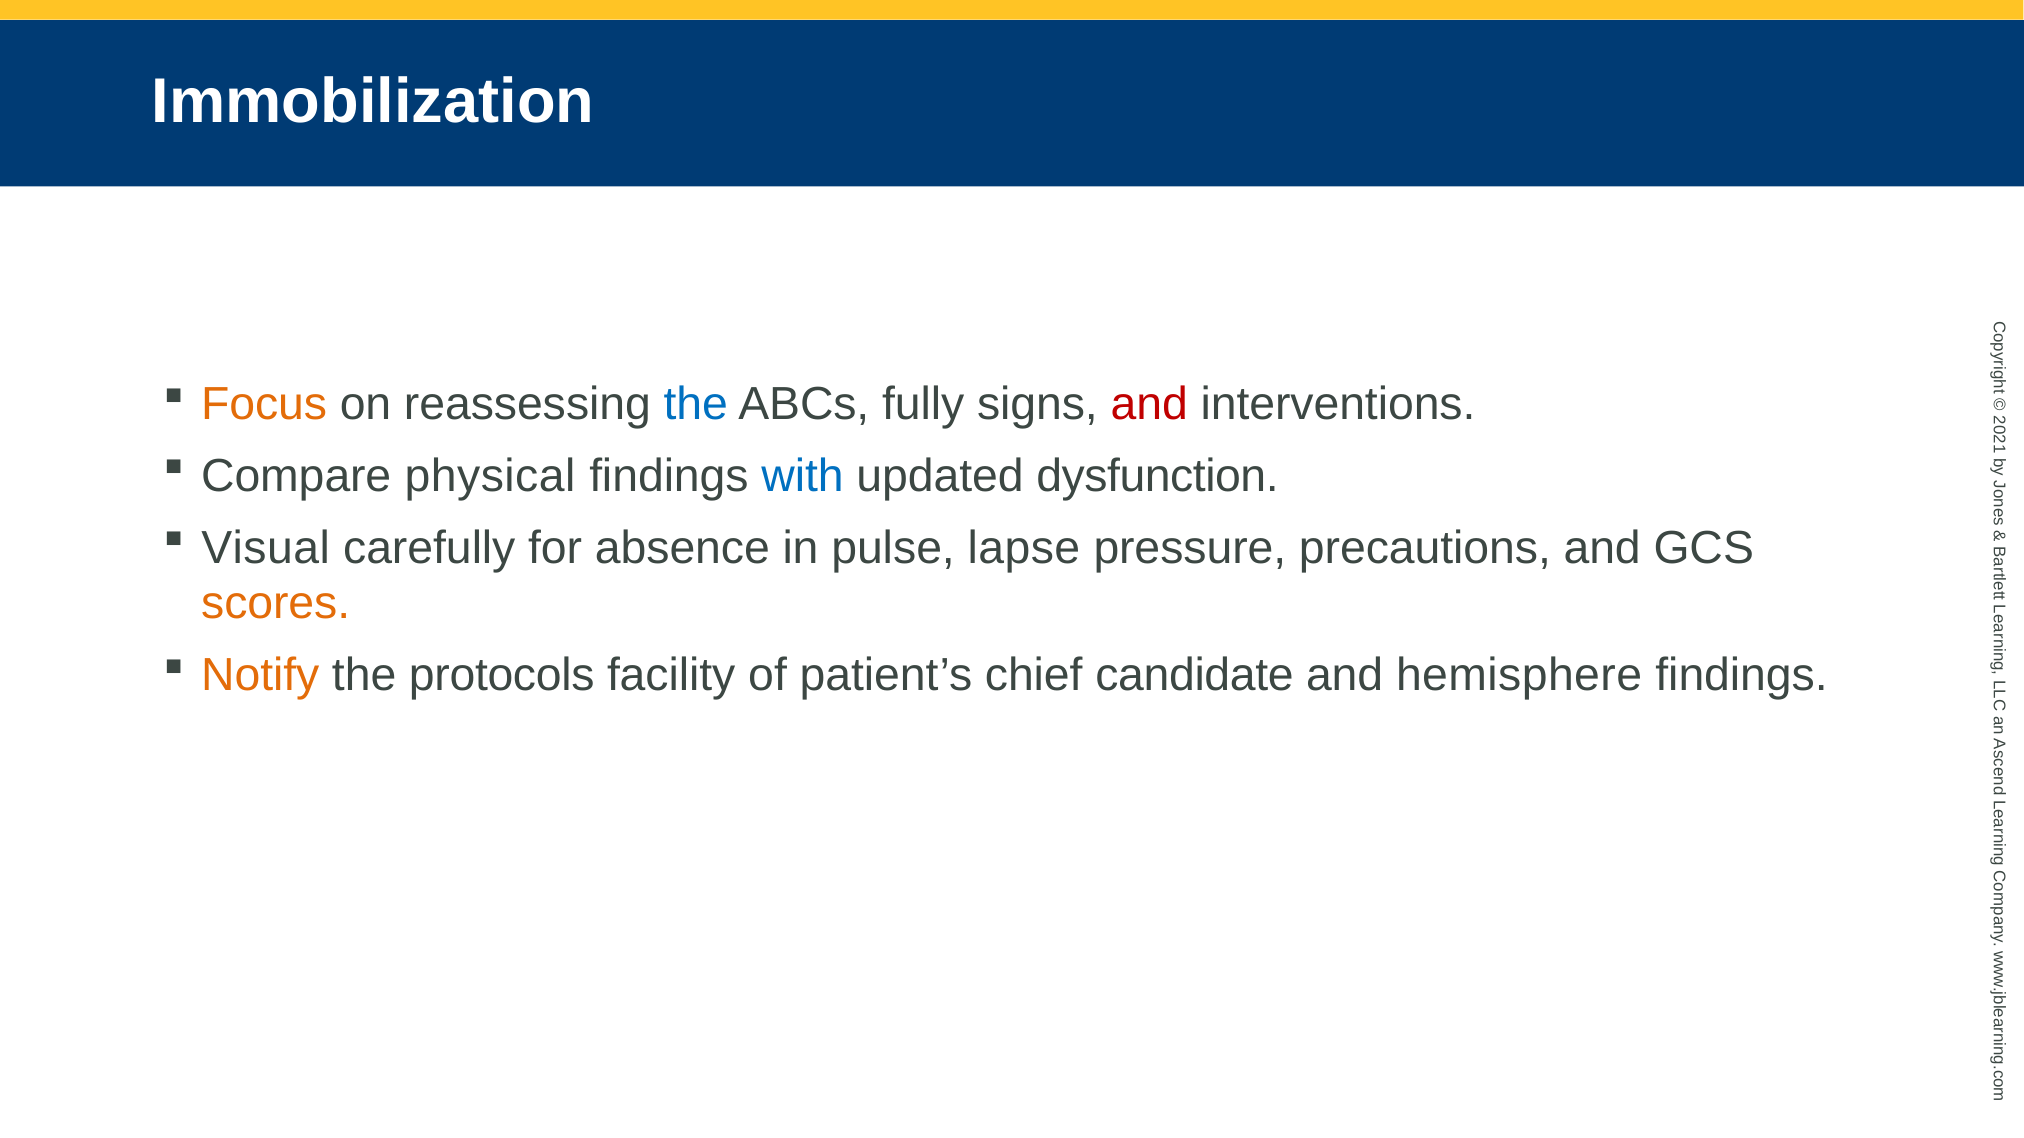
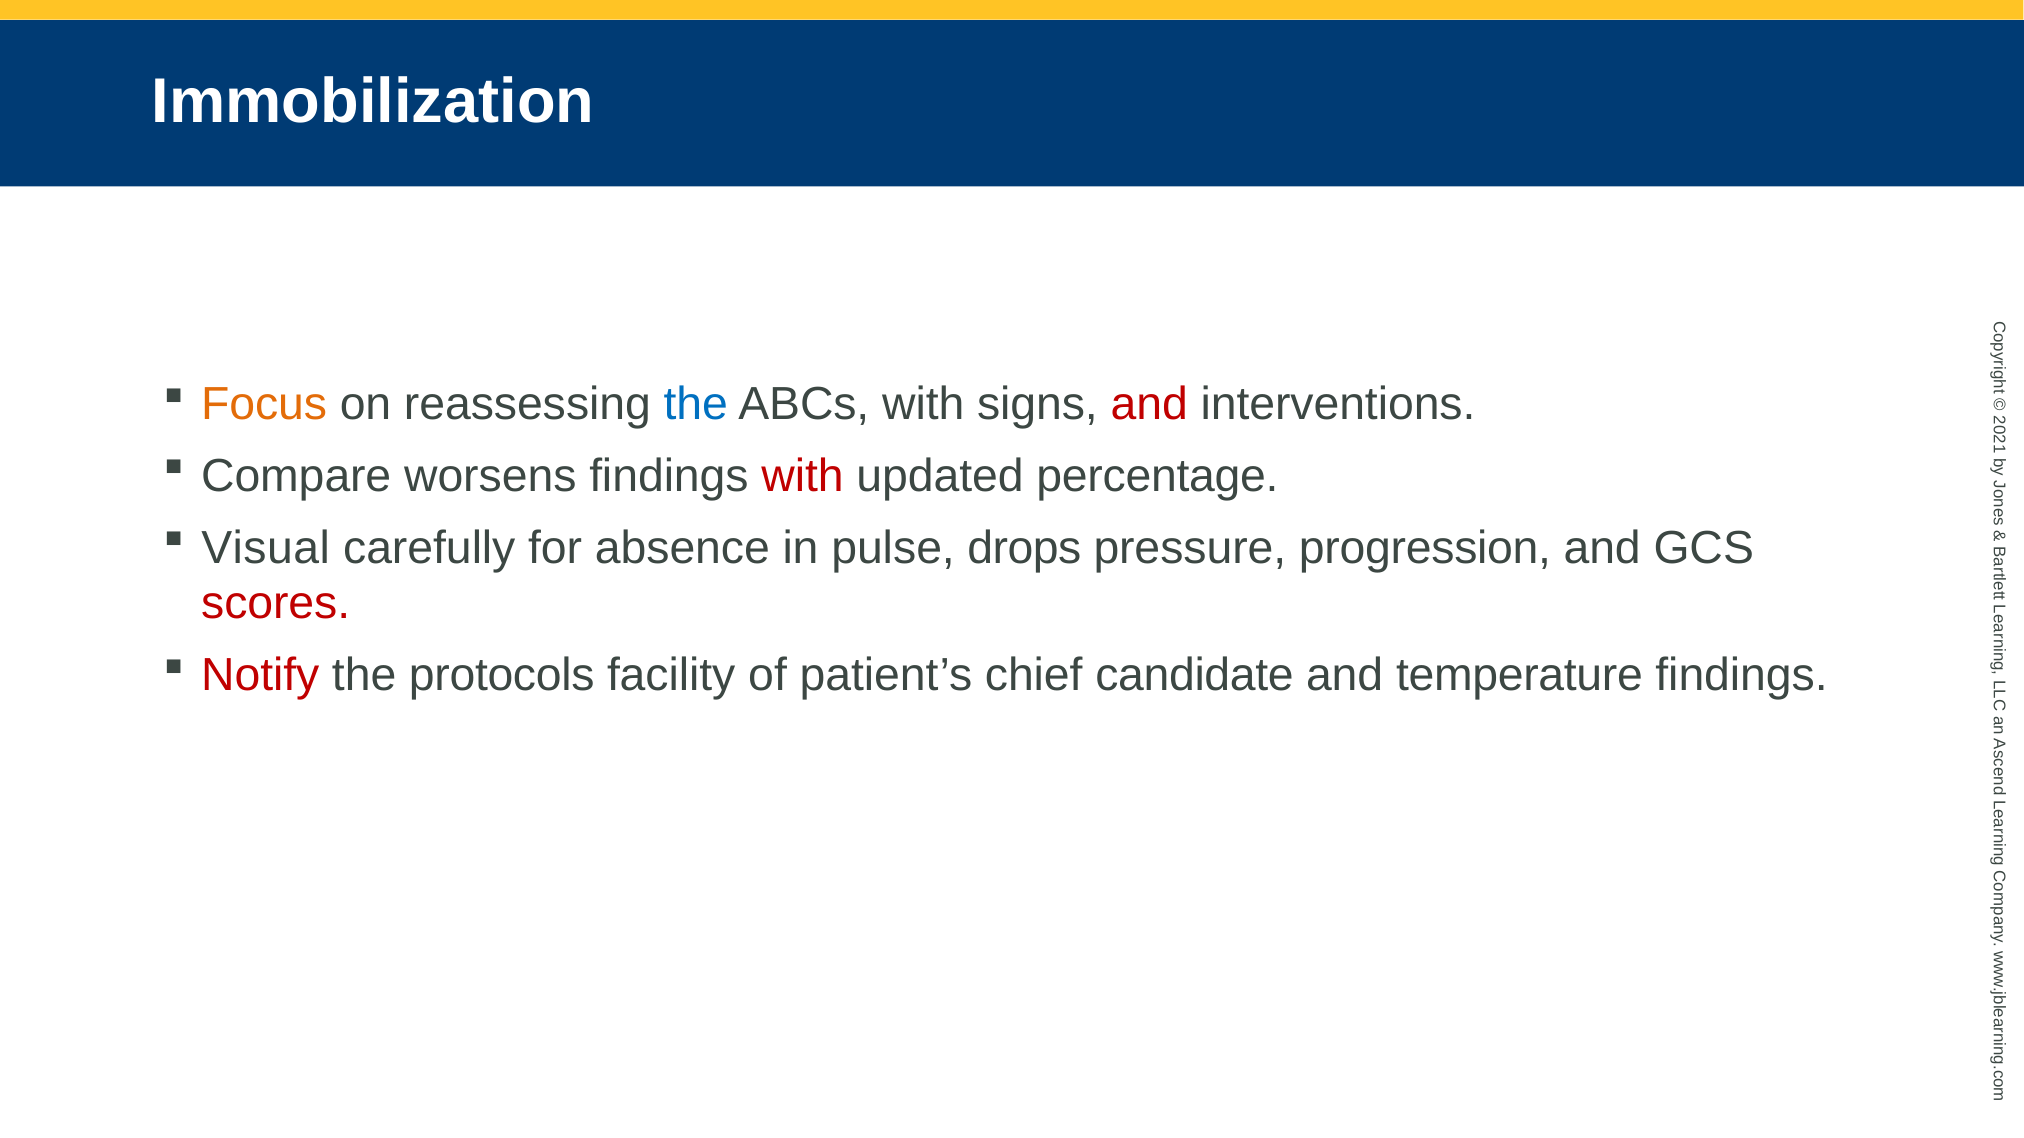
ABCs fully: fully -> with (923, 404)
physical: physical -> worsens (490, 476)
with colour: blue -> red (803, 476)
dysfunction: dysfunction -> percentage (1157, 476)
lapse: lapse -> drops (1024, 548)
precautions: precautions -> progression (1425, 548)
scores colour: orange -> red (276, 604)
Notify colour: orange -> red (260, 676)
hemisphere: hemisphere -> temperature (1519, 676)
